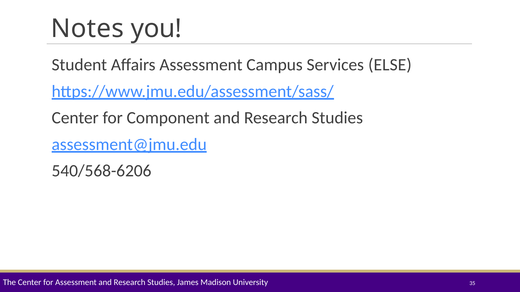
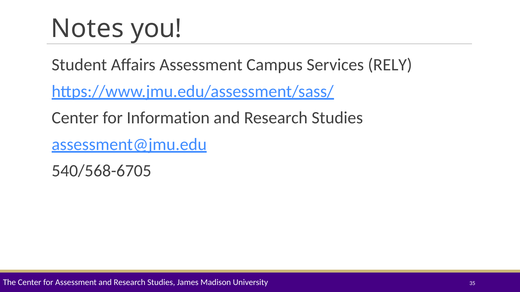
ELSE: ELSE -> RELY (390, 65)
Component: Component -> Information (168, 118)
540/568-6206: 540/568-6206 -> 540/568-6705 (102, 171)
